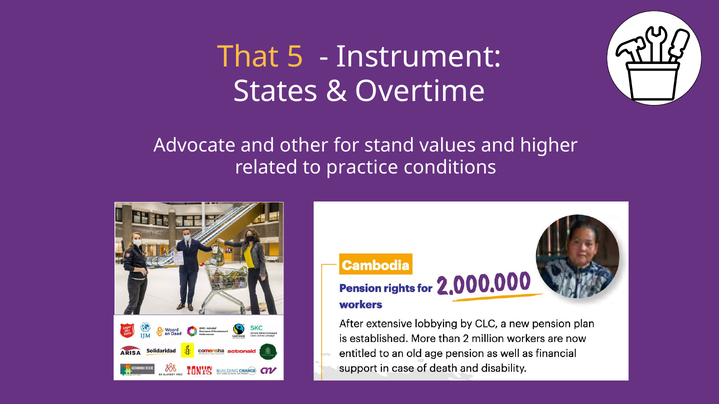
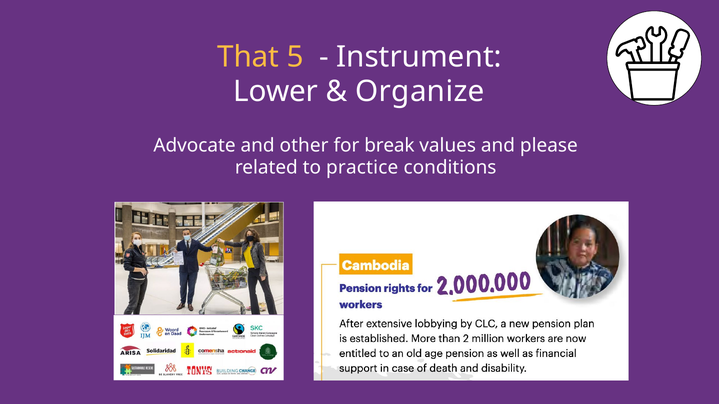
States: States -> Lower (276, 92)
Overtime: Overtime -> Organize (420, 92)
stand: stand -> break (389, 146)
higher: higher -> please (549, 146)
